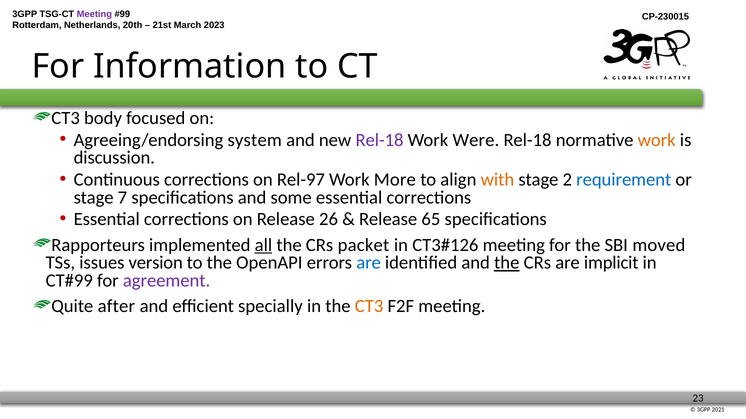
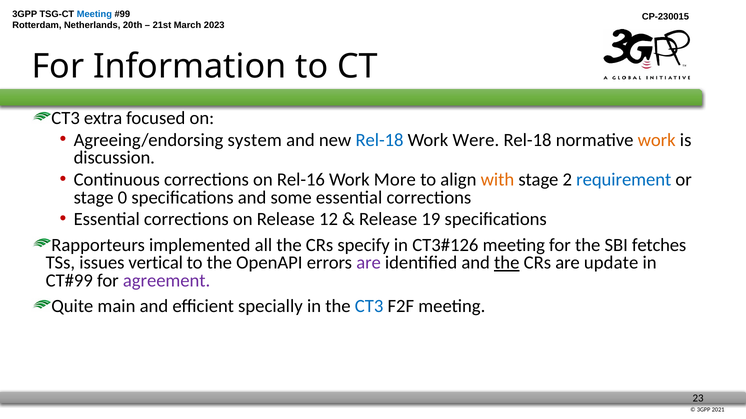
Meeting colour: purple -> blue (94, 14)
body: body -> extra (103, 118)
Rel-18 colour: purple -> blue (379, 140)
Rel-97: Rel-97 -> Rel-16 (301, 180)
7: 7 -> 0 (122, 198)
26: 26 -> 12 (329, 220)
65: 65 -> 19 (431, 220)
all underline: present -> none (263, 245)
packet: packet -> specify (364, 245)
moved: moved -> fetches (659, 245)
version: version -> vertical (156, 263)
are colour: blue -> purple (369, 263)
implicit: implicit -> update (611, 263)
after: after -> main (116, 307)
CT3 colour: orange -> blue (369, 307)
